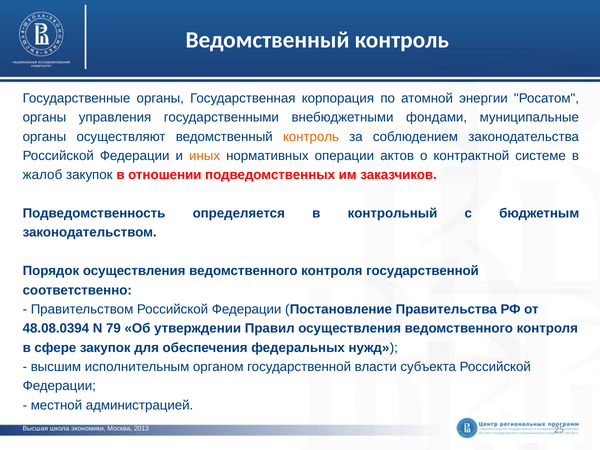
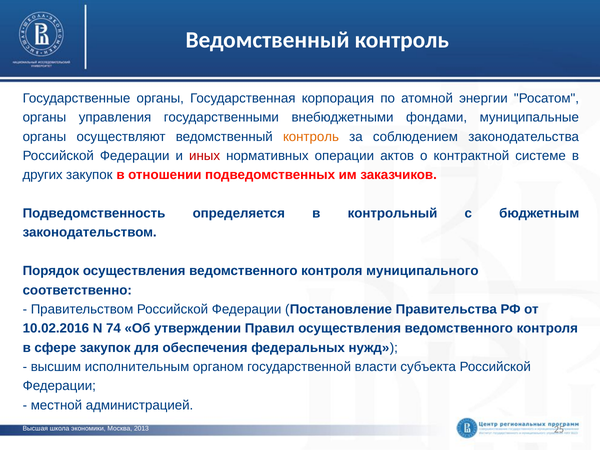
иных colour: orange -> red (205, 156)
жалоб: жалоб -> других (43, 175)
контроля государственной: государственной -> муниципального (422, 271)
48.08.0394: 48.08.0394 -> 10.02.2016 (56, 328)
79: 79 -> 74 (113, 328)
